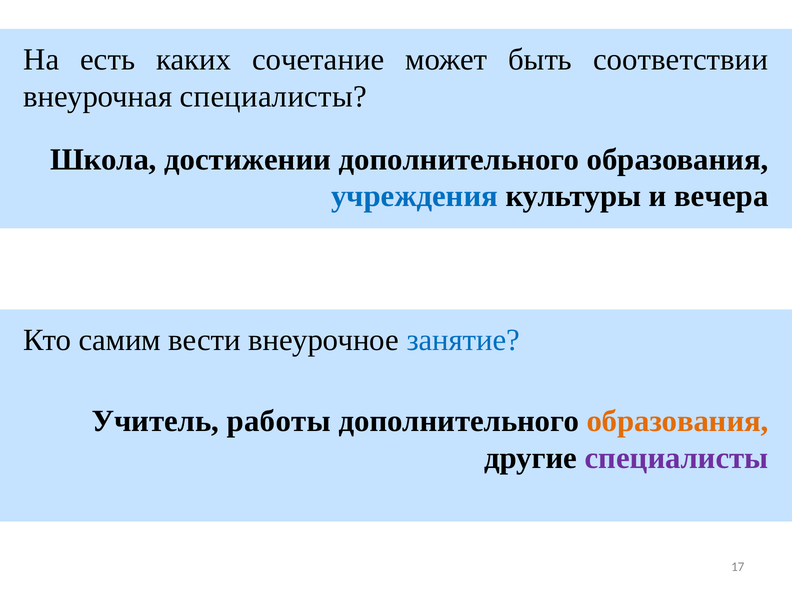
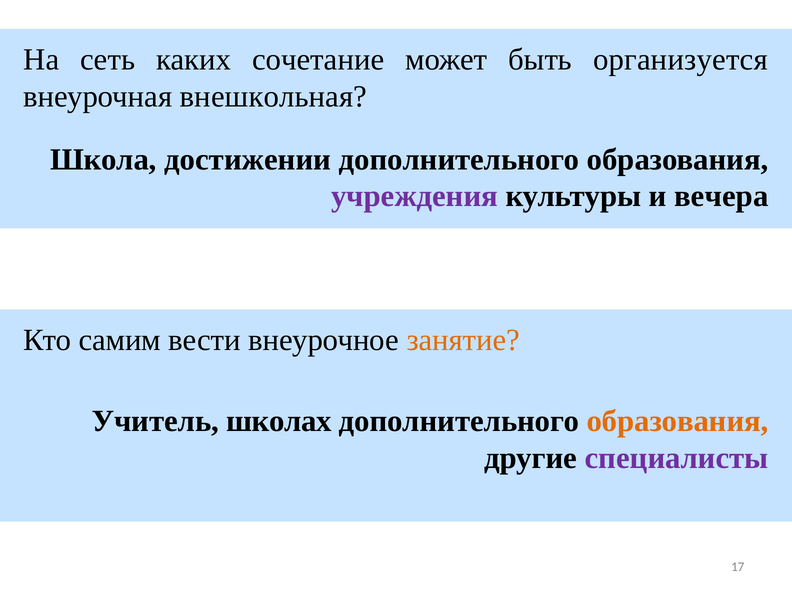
есть: есть -> сеть (108, 60)
соответствии: соответствии -> организуется (680, 60)
внеурочная специалисты: специалисты -> внешкольная (273, 97)
учреждения colour: blue -> purple (415, 196)
занятие colour: blue -> orange (463, 340)
работы: работы -> школах (279, 421)
